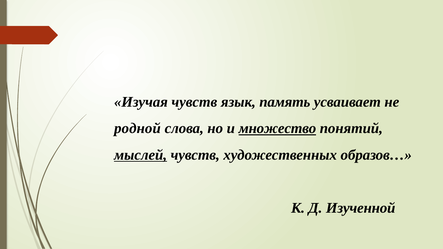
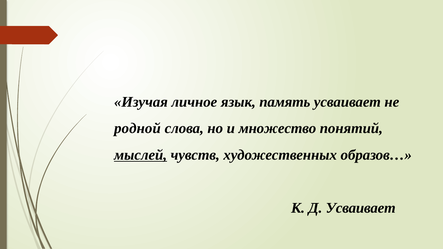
Изучая чувств: чувств -> личное (194, 102)
множество underline: present -> none (277, 129)
Д Изученной: Изученной -> Усваивает (361, 208)
